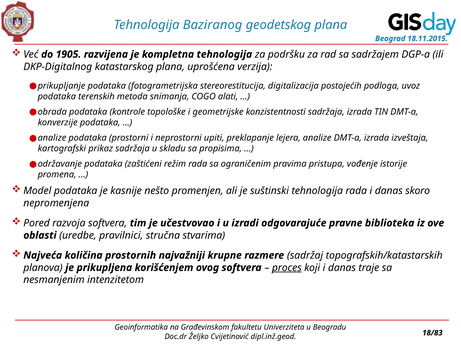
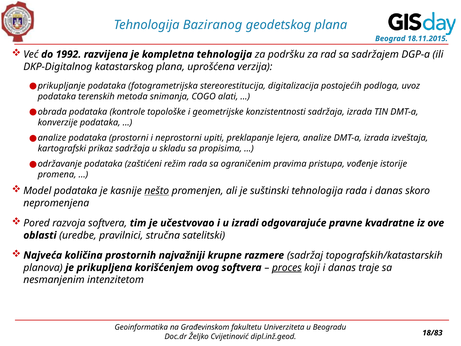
1905: 1905 -> 1992 (68, 54)
nešto underline: none -> present (157, 191)
biblioteka: biblioteka -> kvadratne (390, 223)
stvarima: stvarima -> satelitski (204, 235)
